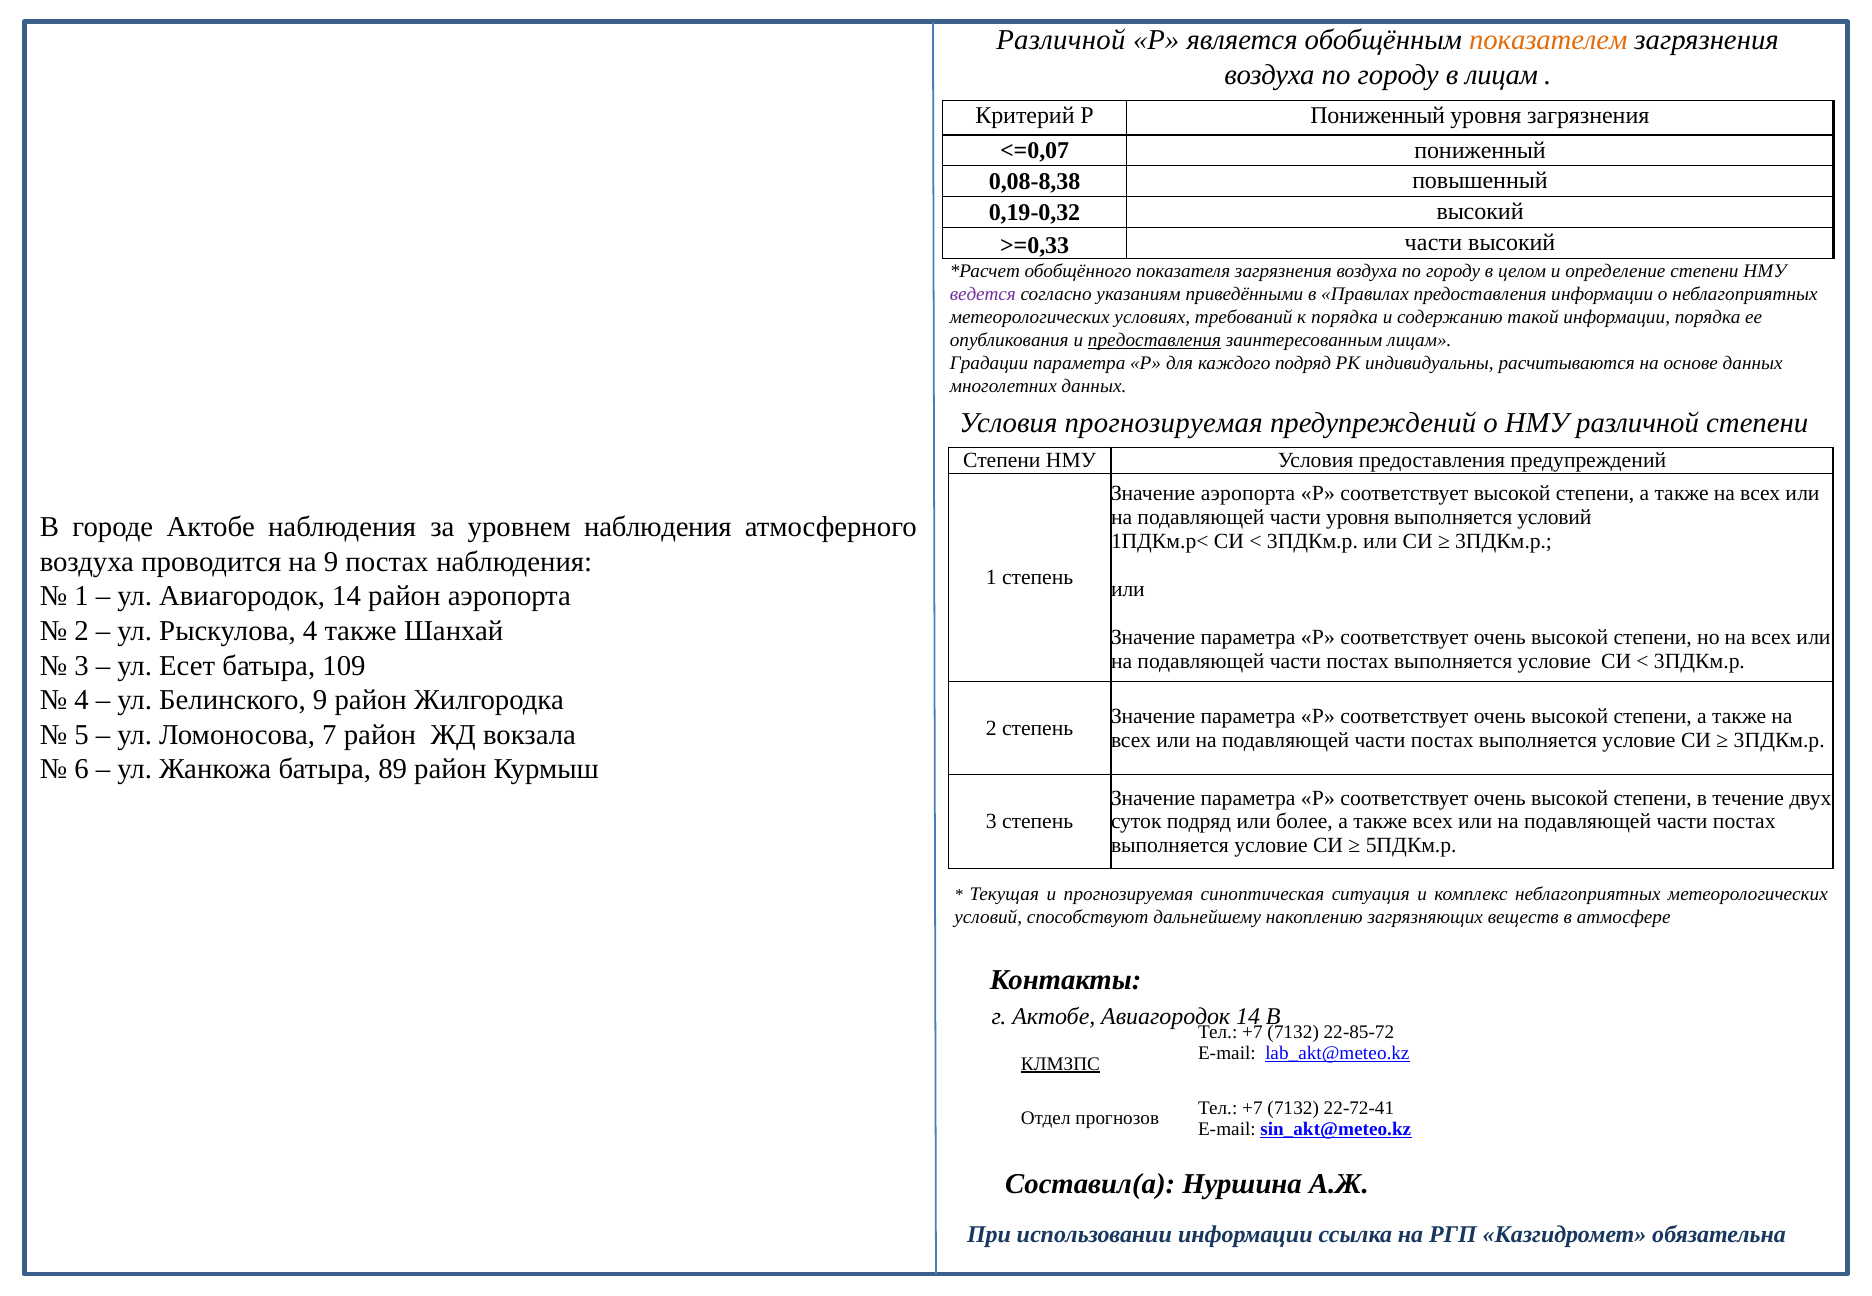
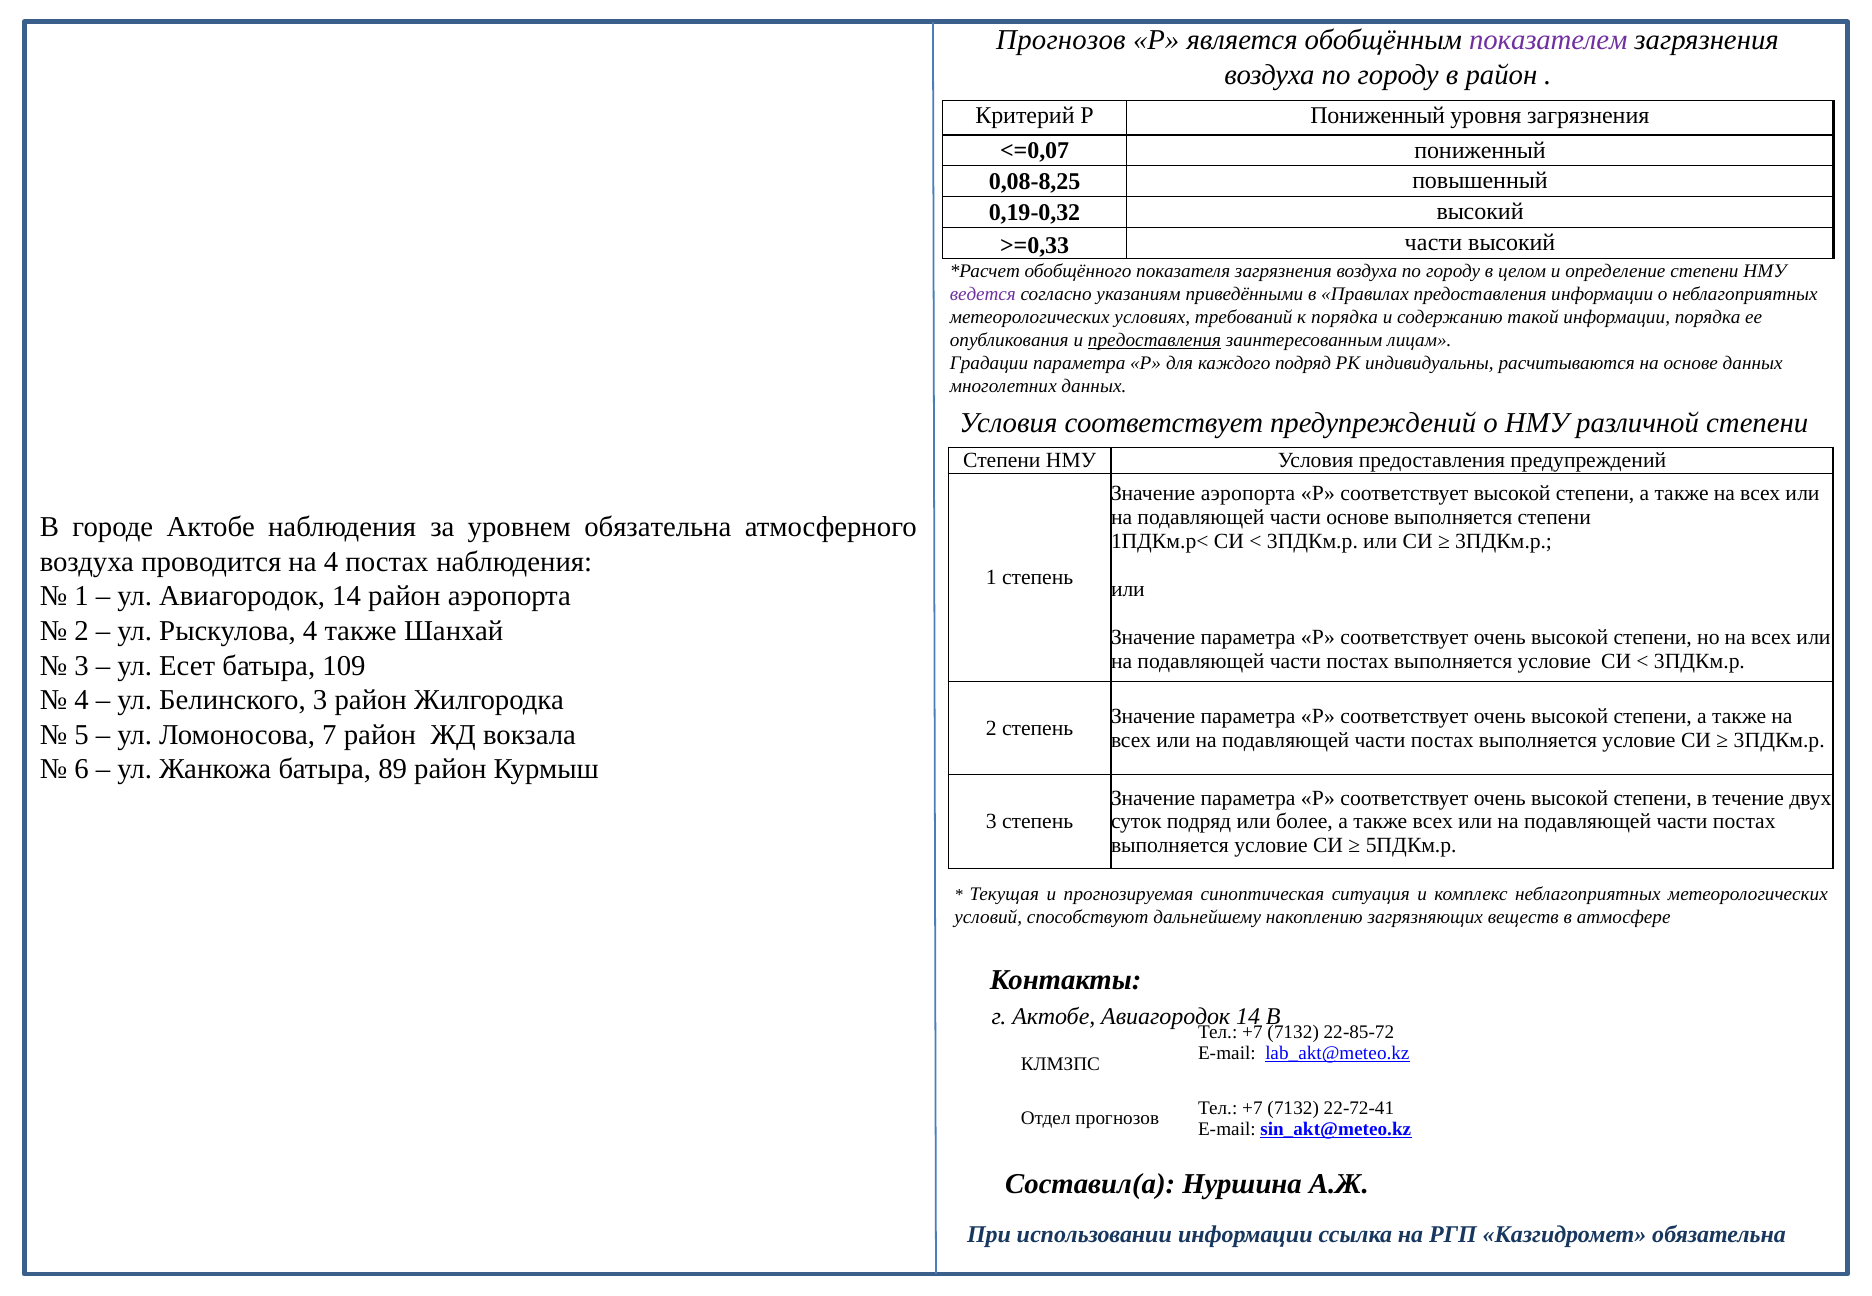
Различной: Различной -> Прогнозов (1061, 40)
показателем colour: orange -> purple (1548, 40)
в лицам: лицам -> район (1501, 75)
0,08-8,38: 0,08-8,38 -> 0,08-8,25 (1035, 181)
Условия прогнозируемая: прогнозируемая -> соответствует (1164, 423)
части уровня: уровня -> основе (1358, 518)
выполняется условий: условий -> степени (1554, 518)
уровнем наблюдения: наблюдения -> обязательна (658, 527)
на 9: 9 -> 4 (331, 562)
Белинского 9: 9 -> 3 (320, 700)
КЛМЗПС underline: present -> none (1060, 1064)
